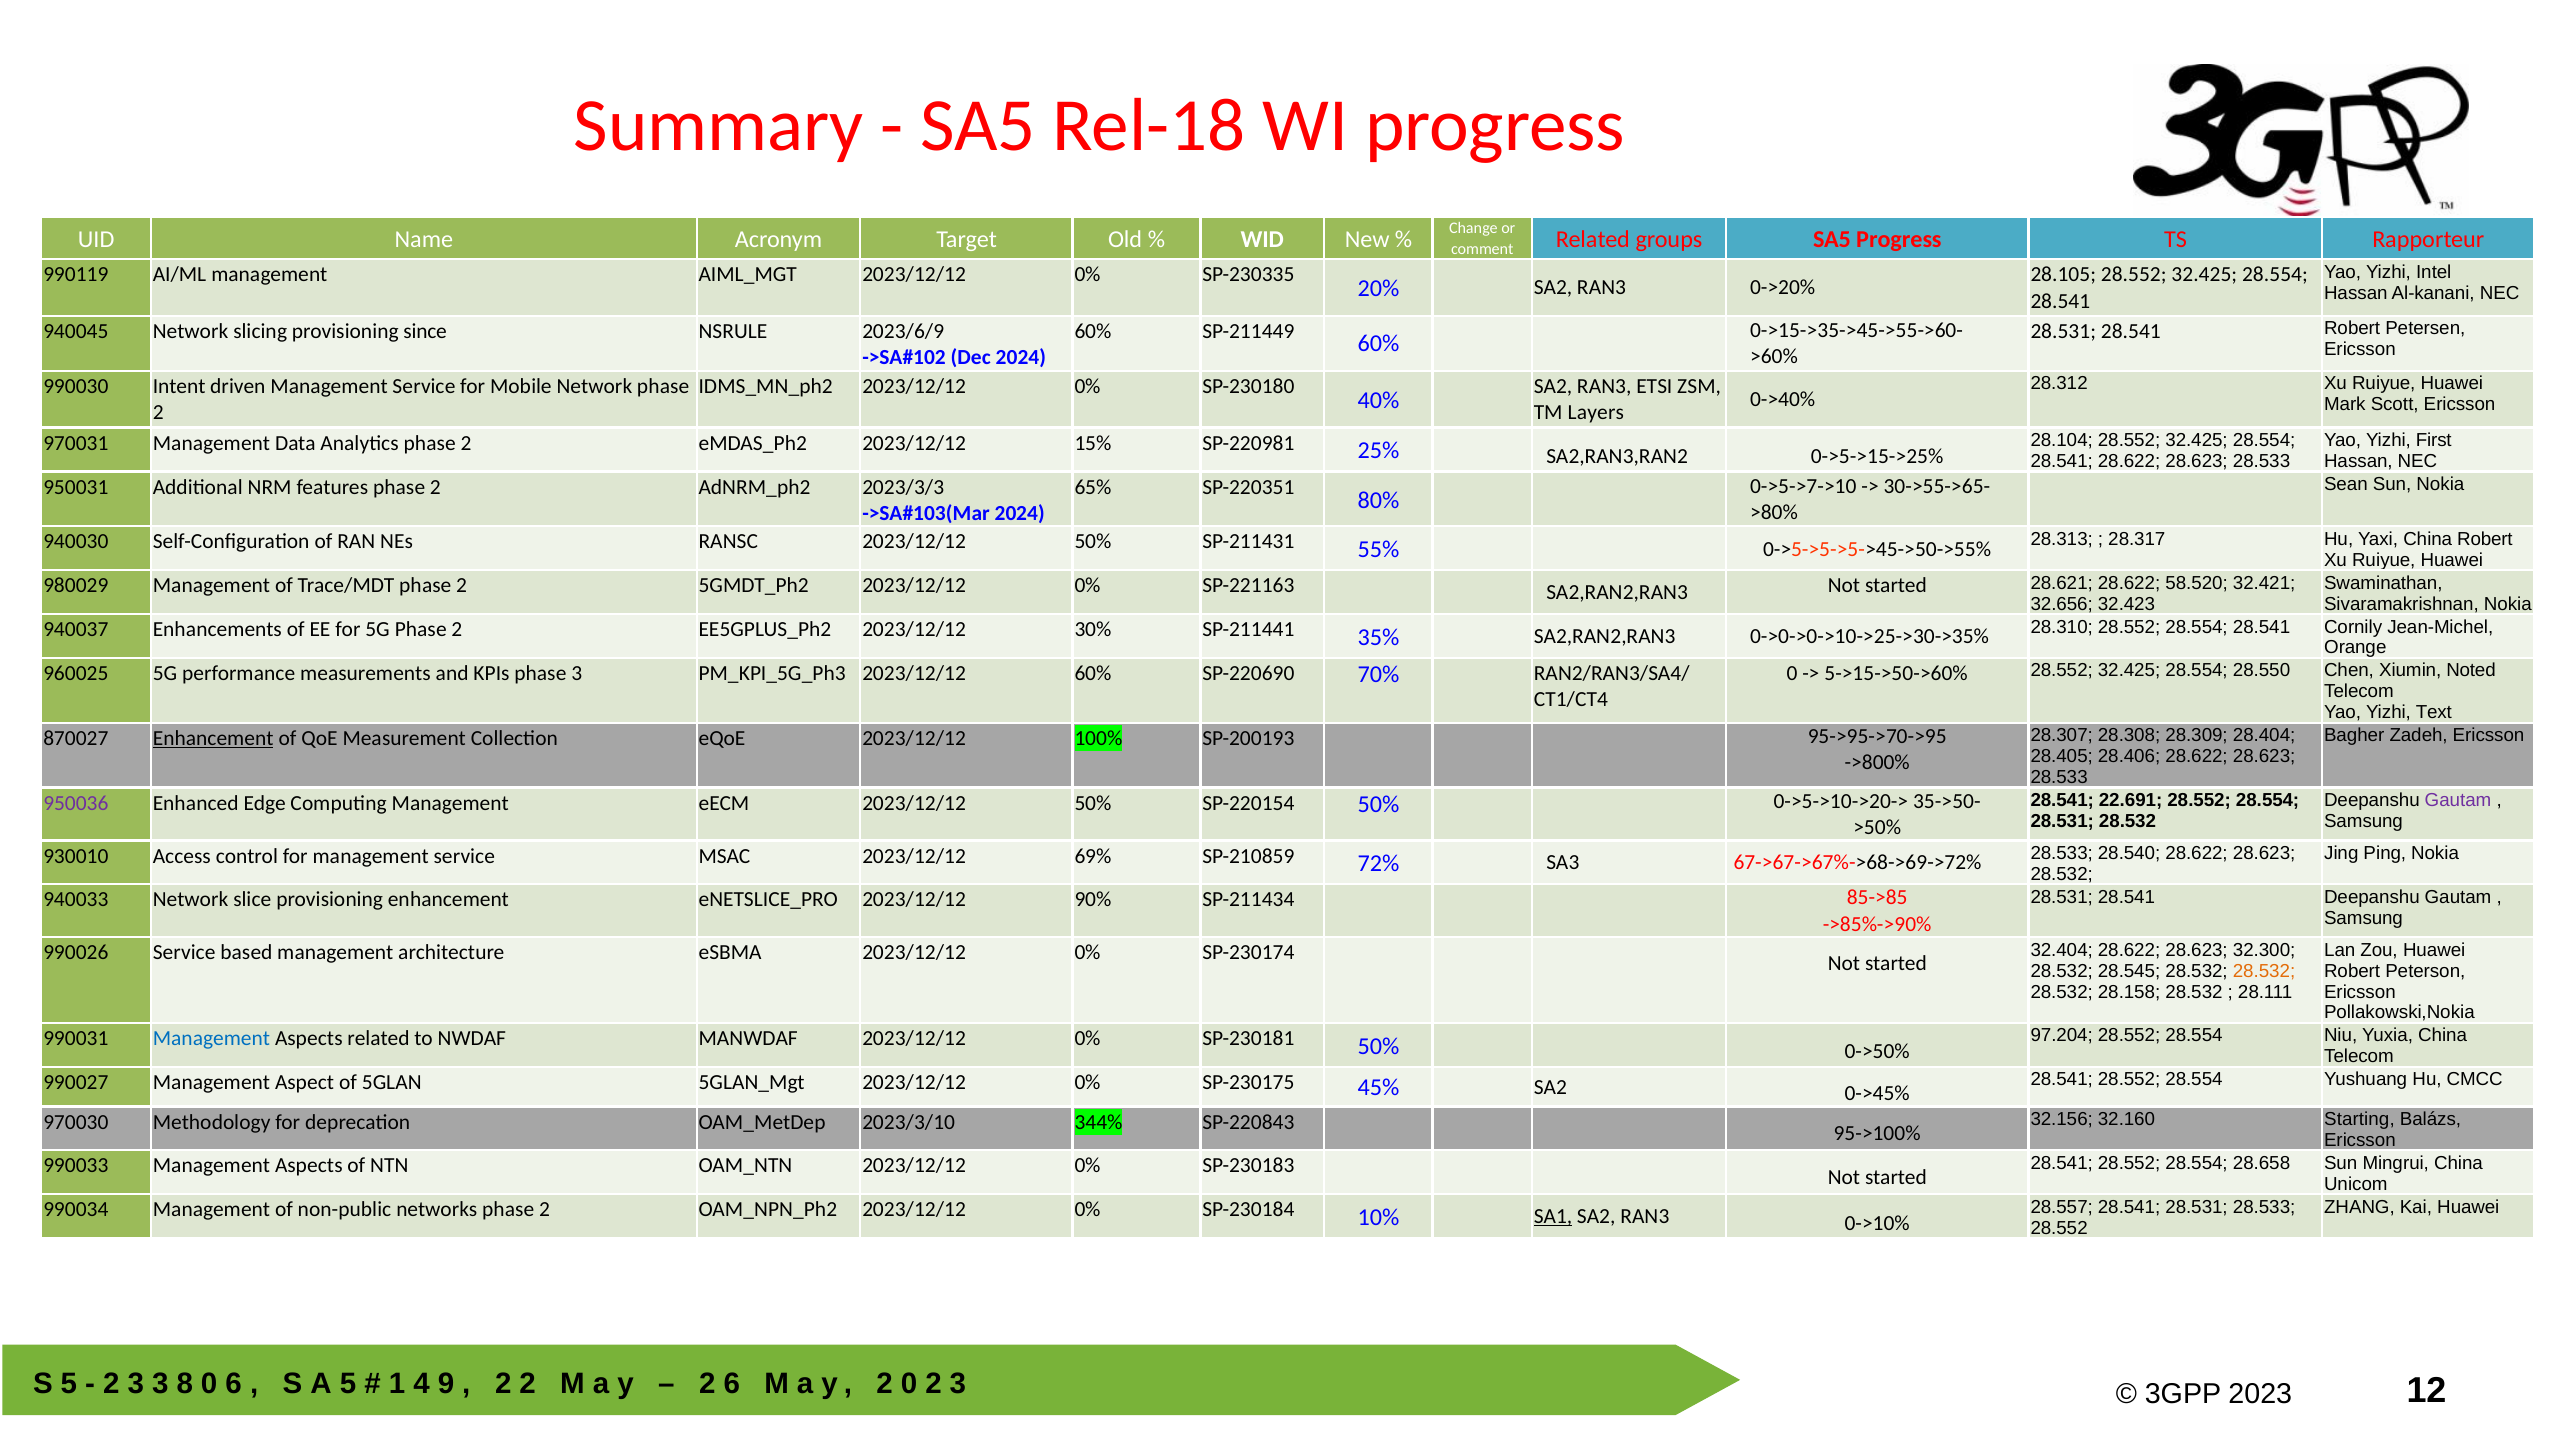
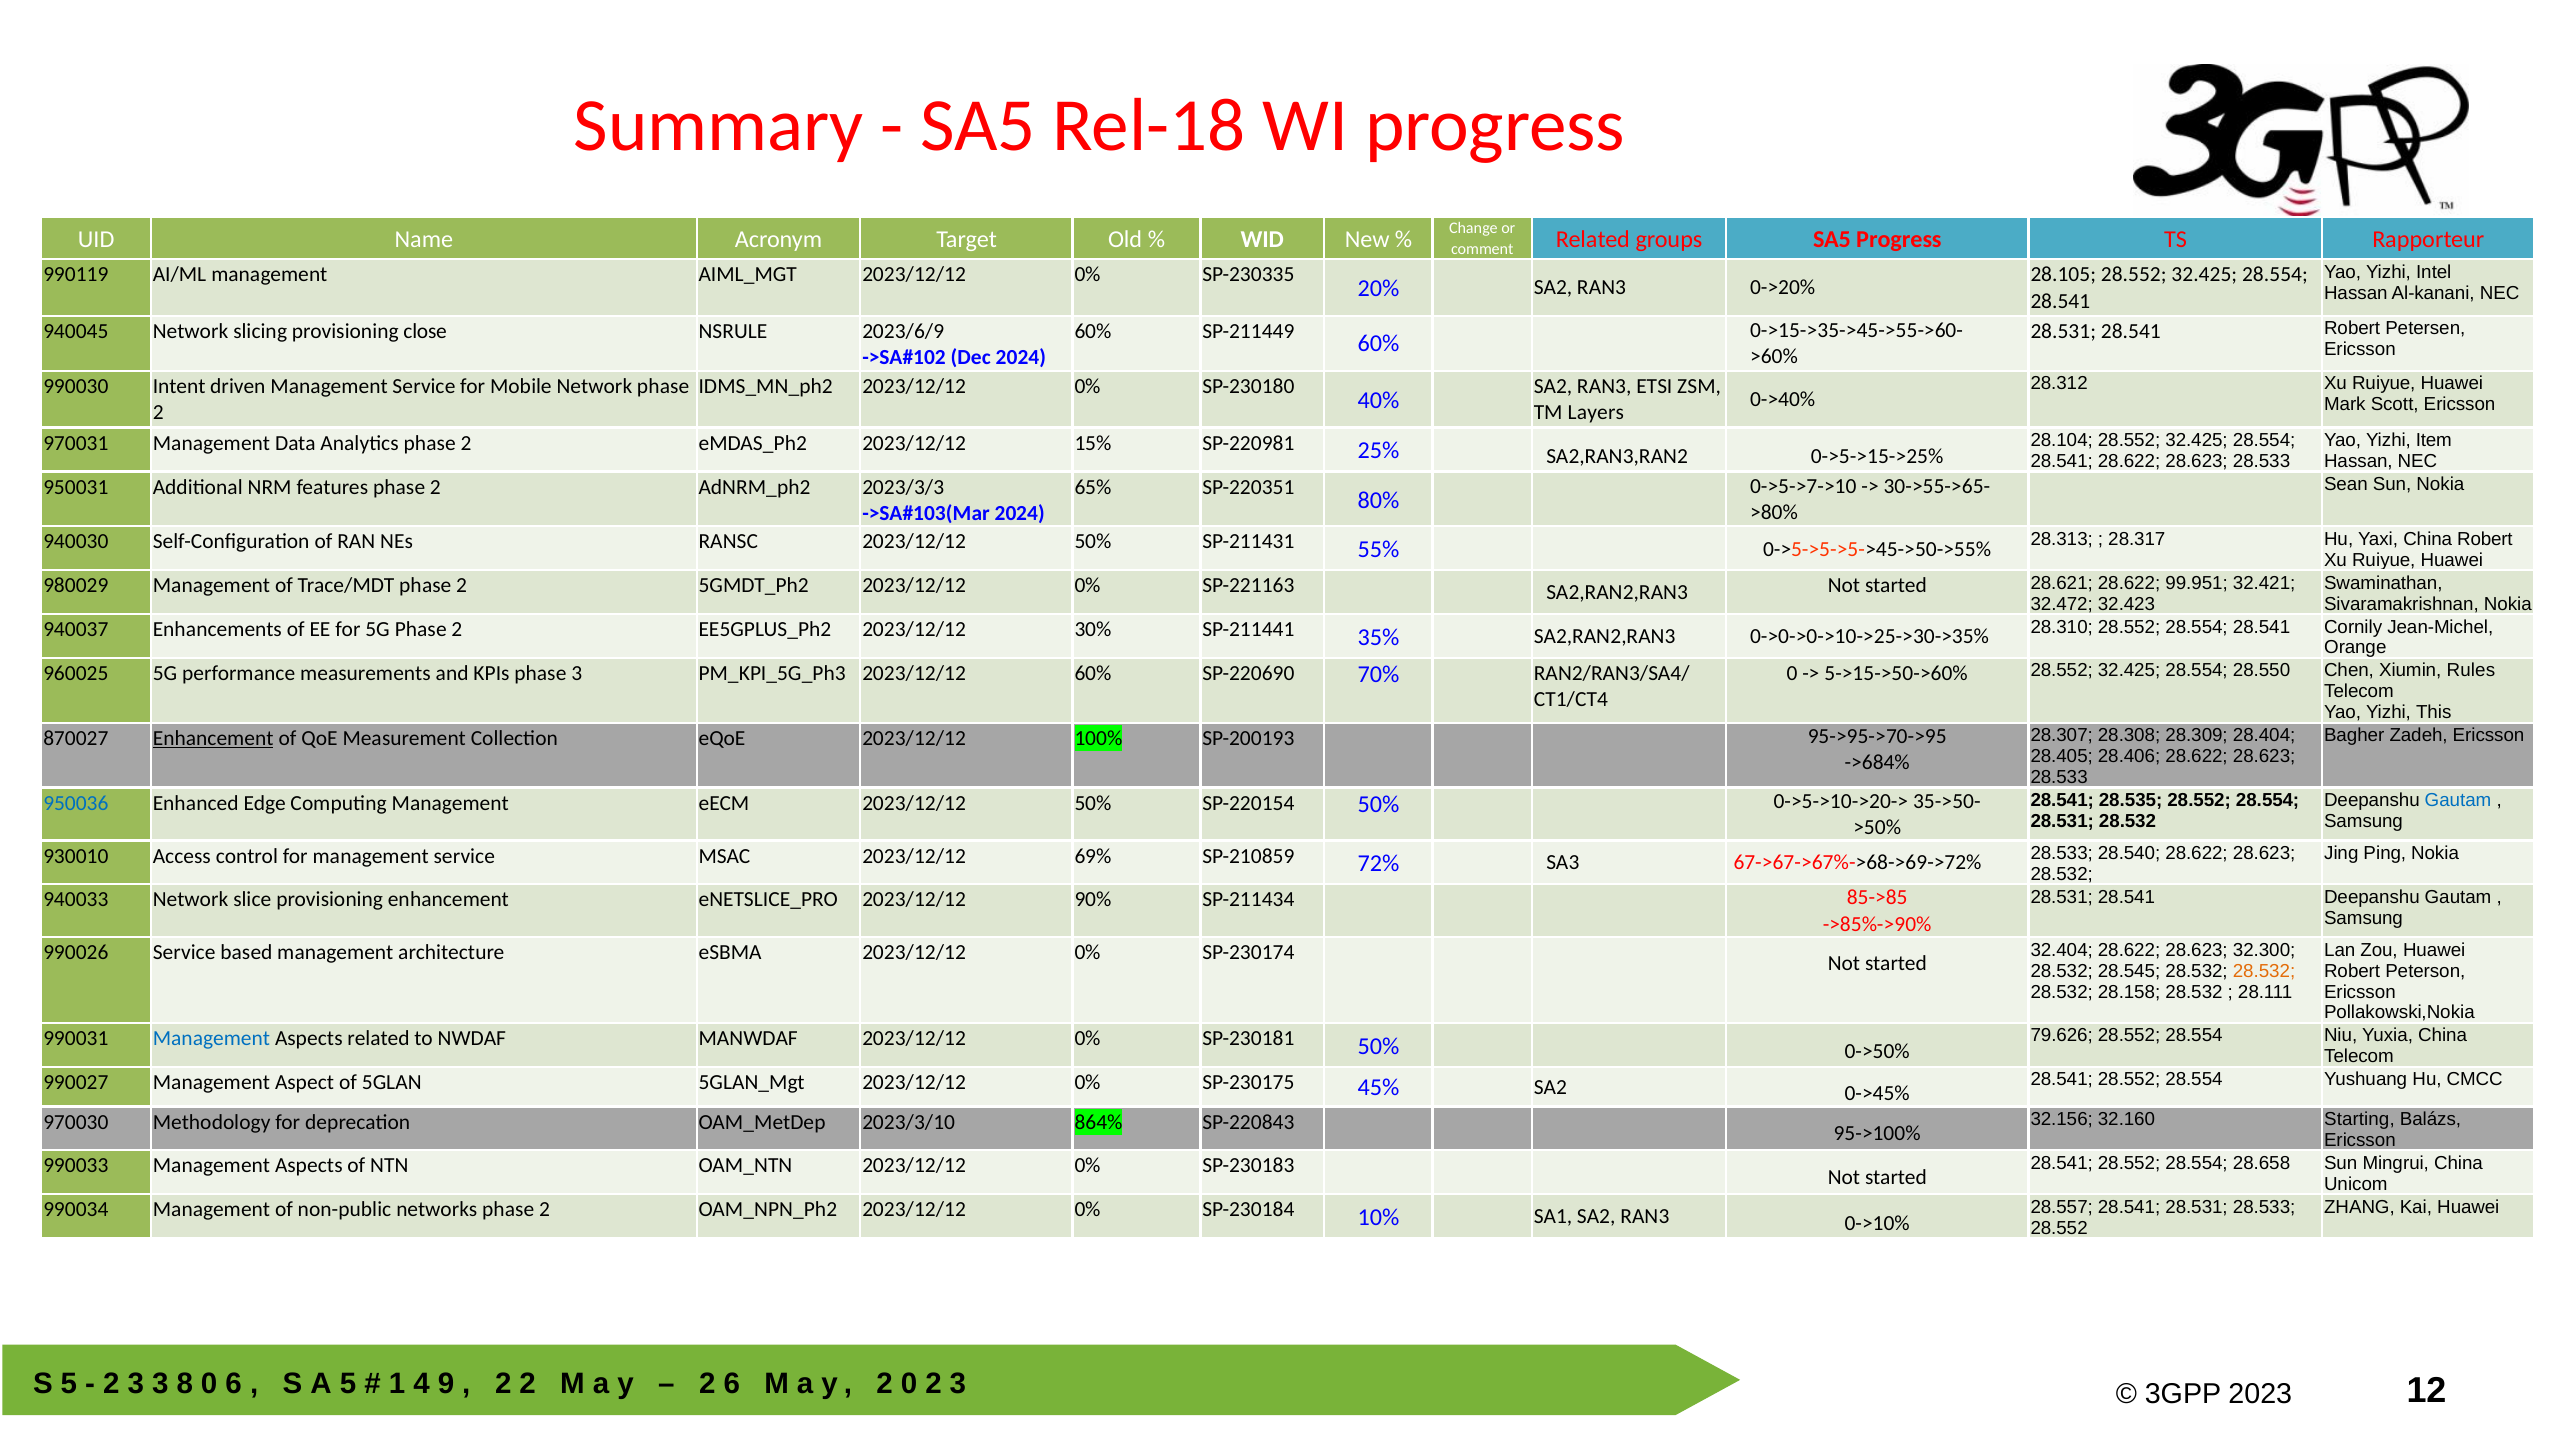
since: since -> close (425, 331)
First: First -> Item (2434, 440)
58.520: 58.520 -> 99.951 (2197, 583)
32.656: 32.656 -> 32.472 (2062, 604)
Noted: Noted -> Rules (2471, 671)
Text: Text -> This (2434, 713)
->800%: ->800% -> ->684% (1877, 763)
22.691: 22.691 -> 28.535 (2131, 800)
Gautam colour: purple -> blue (2458, 800)
950036 colour: purple -> blue (76, 803)
97.204: 97.204 -> 79.626 (2062, 1036)
344%: 344% -> 864% (1099, 1122)
SA1 underline: present -> none (1553, 1216)
